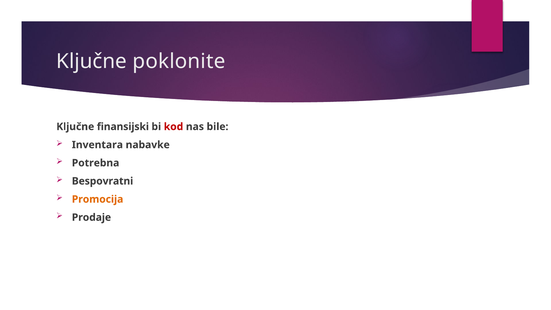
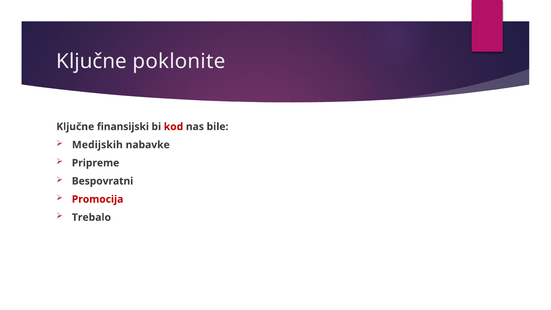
Inventara: Inventara -> Medijskih (97, 145)
Potrebna: Potrebna -> Pripreme (96, 163)
Promocija colour: orange -> red (98, 199)
Prodaje: Prodaje -> Trebalo (91, 217)
